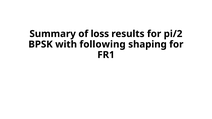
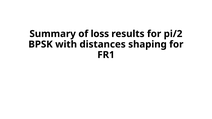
following: following -> distances (103, 44)
